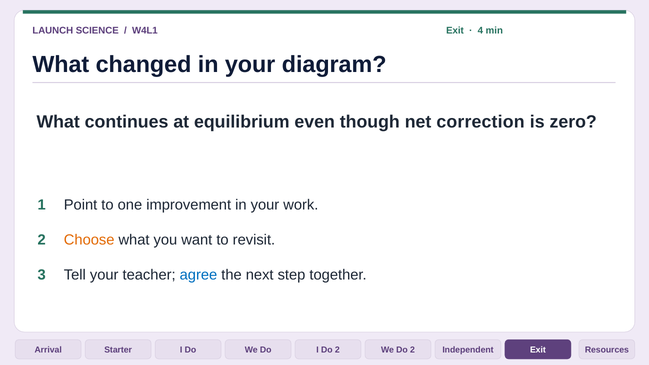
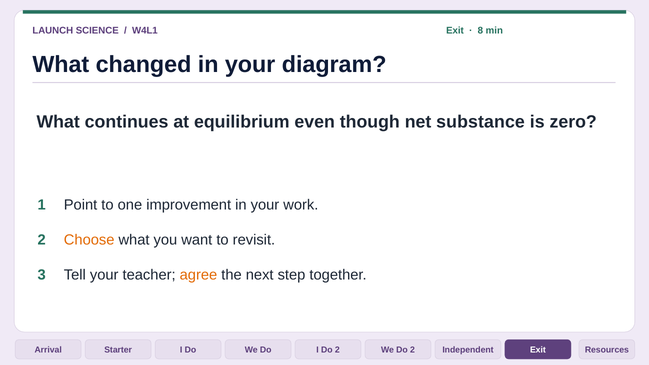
4: 4 -> 8 (480, 30)
correction: correction -> substance (481, 122)
agree colour: blue -> orange (198, 275)
